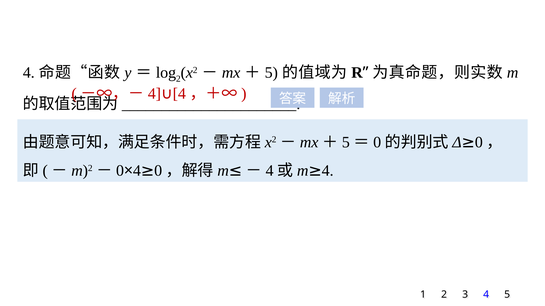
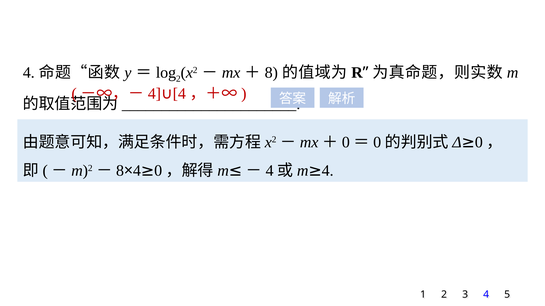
5: 5 -> 8 (271, 73)
5: 5 -> 0 (346, 142)
0: 0 -> 8 (120, 171)
